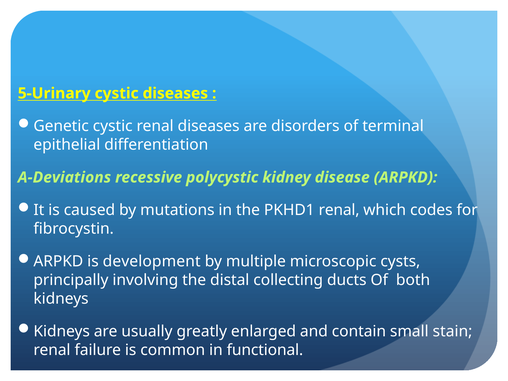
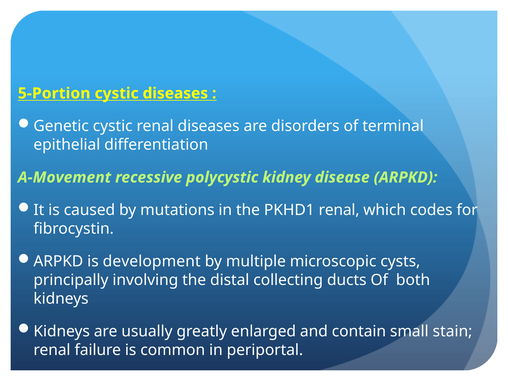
5-Urinary: 5-Urinary -> 5-Portion (54, 93)
A-Deviations: A-Deviations -> A-Movement (64, 177)
functional: functional -> periportal (265, 350)
